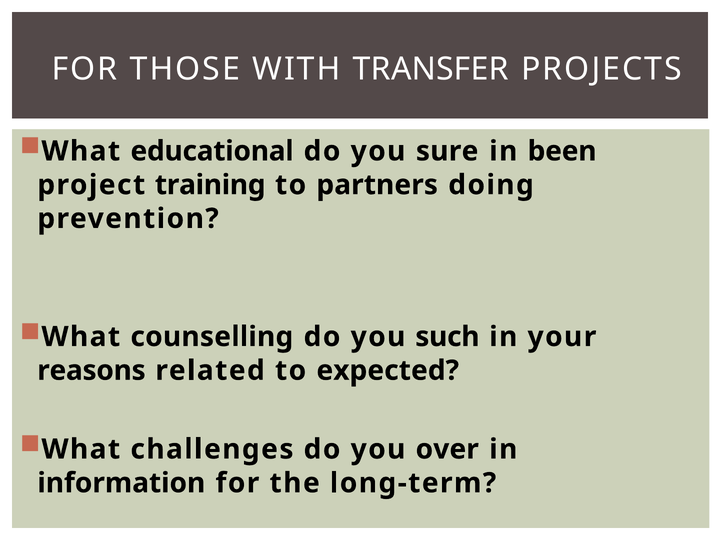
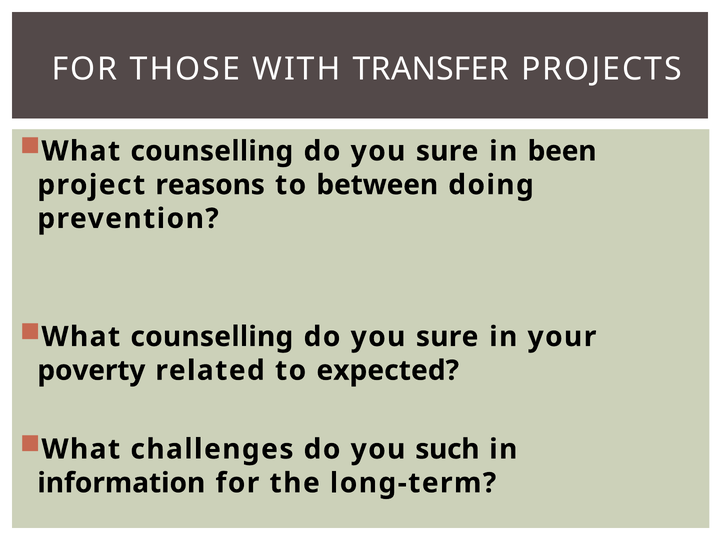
educational: educational -> counselling (212, 151)
training: training -> reasons (210, 185)
partners: partners -> between (377, 185)
such: such -> sure (447, 336)
reasons: reasons -> poverty (91, 370)
over: over -> such (447, 449)
